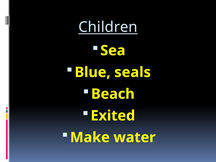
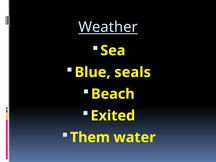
Children: Children -> Weather (108, 27)
Make: Make -> Them (90, 137)
